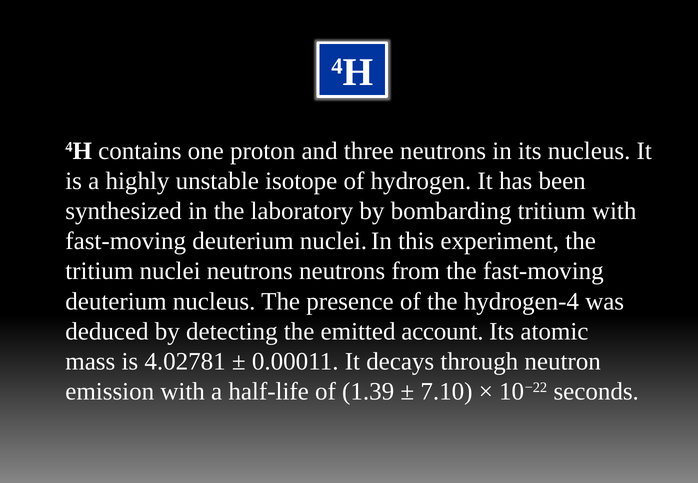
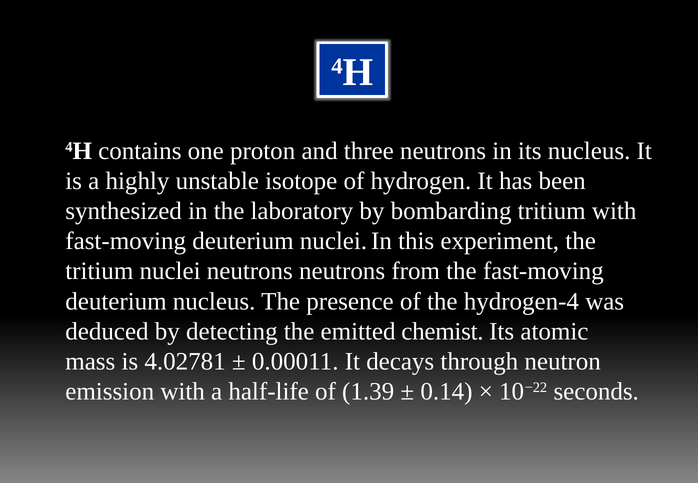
account: account -> chemist (442, 331)
7.10: 7.10 -> 0.14 (446, 392)
